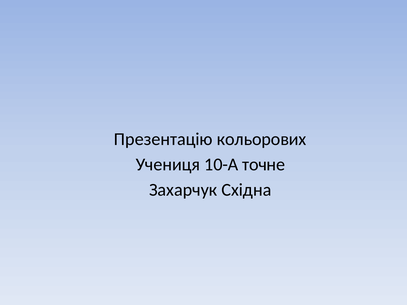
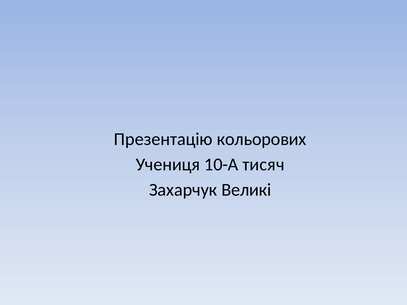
точне: точне -> тисяч (263, 165)
Східна: Східна -> Великі (246, 190)
